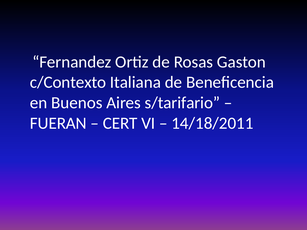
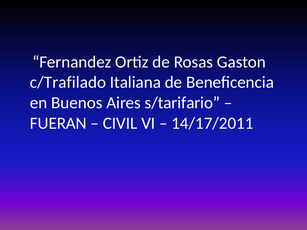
c/Contexto: c/Contexto -> c/Trafilado (68, 82)
CERT: CERT -> CIVIL (120, 123)
14/18/2011: 14/18/2011 -> 14/17/2011 (212, 123)
